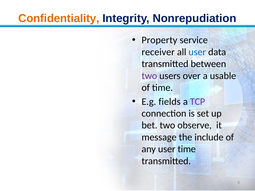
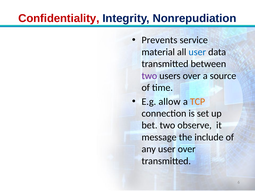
Confidentiality colour: orange -> red (59, 18)
Property: Property -> Prevents (159, 40)
receiver: receiver -> material (158, 52)
usable: usable -> source (223, 76)
fields: fields -> allow (170, 102)
TCP colour: purple -> orange (198, 102)
user time: time -> over (187, 149)
